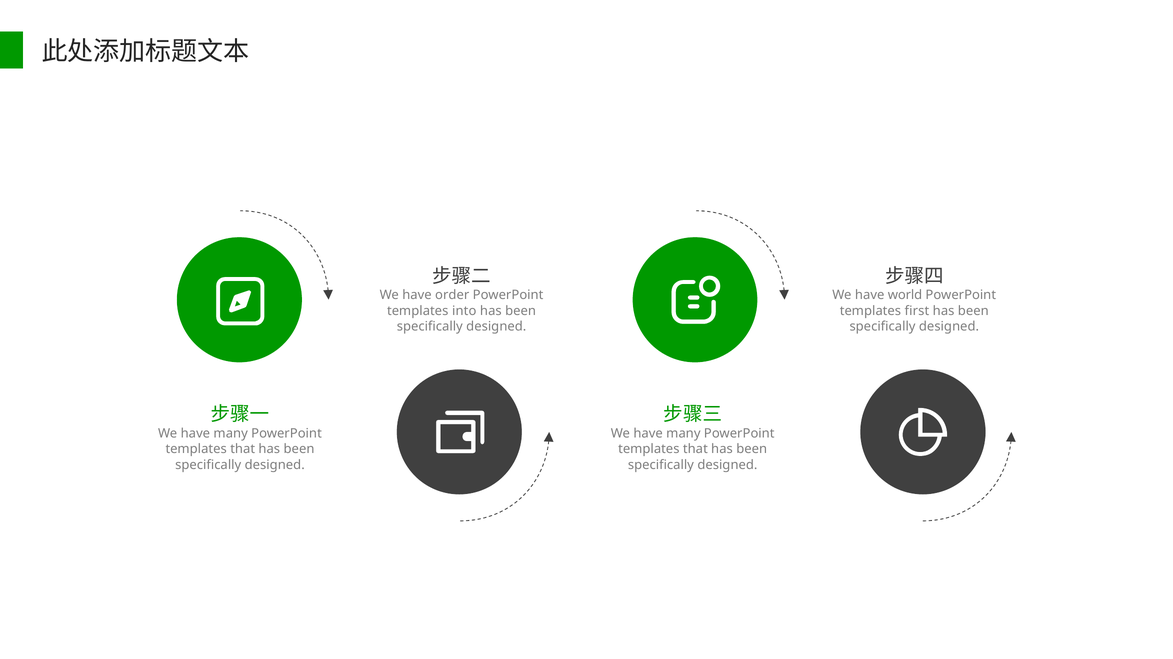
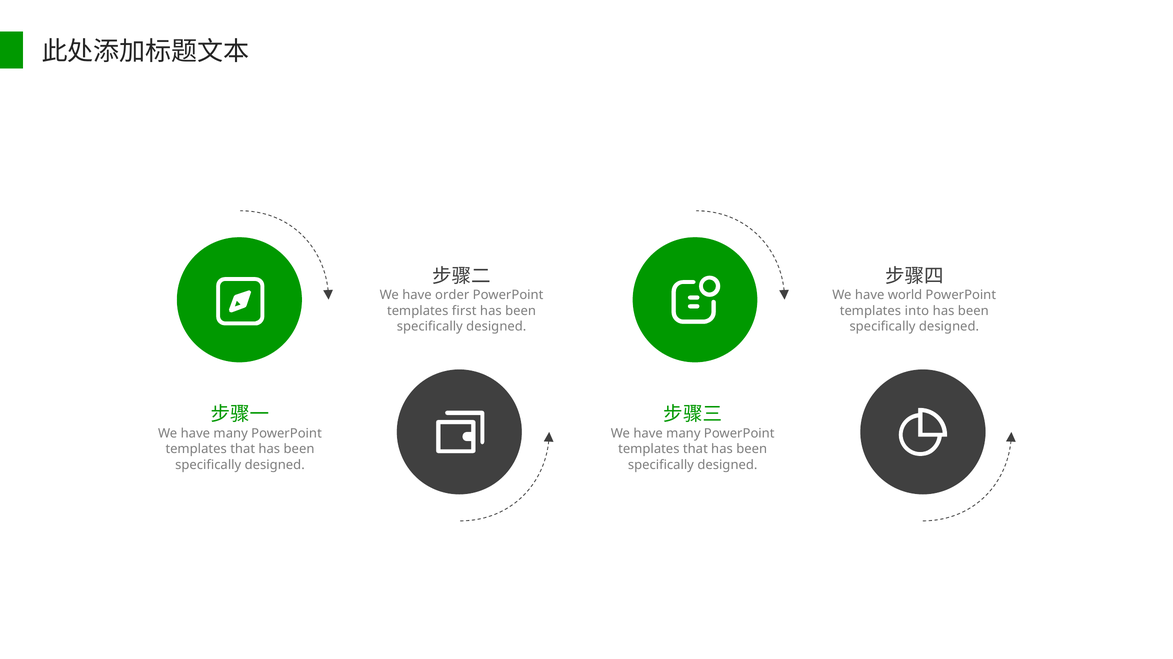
into: into -> first (464, 311)
first: first -> into (917, 311)
